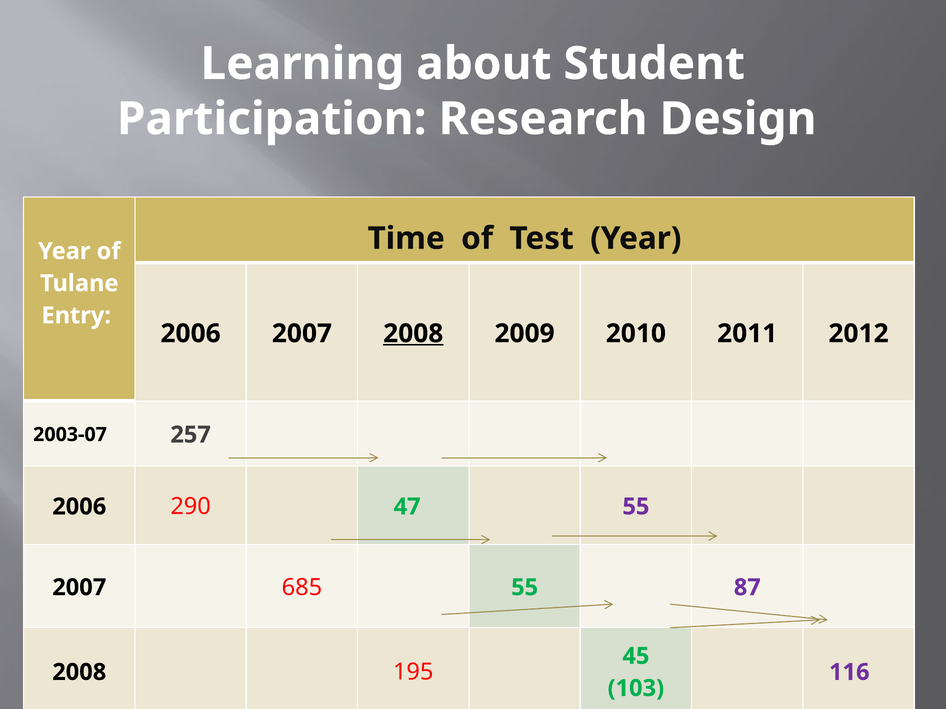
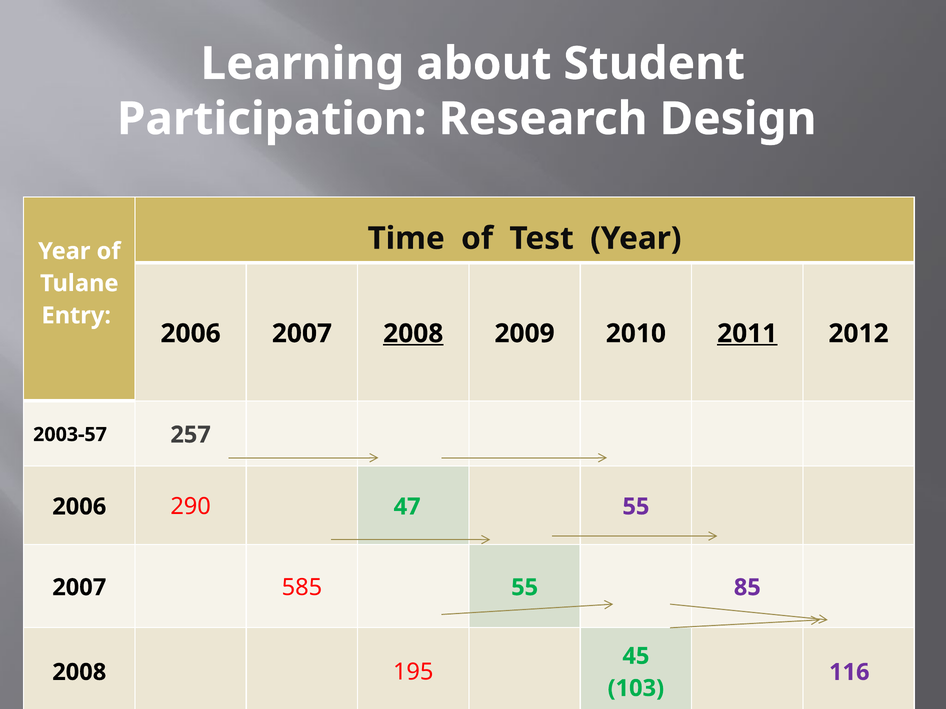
2011 underline: none -> present (747, 334)
2003-07: 2003-07 -> 2003-57 (70, 435)
685: 685 -> 585 (302, 588)
87: 87 -> 85 (747, 588)
